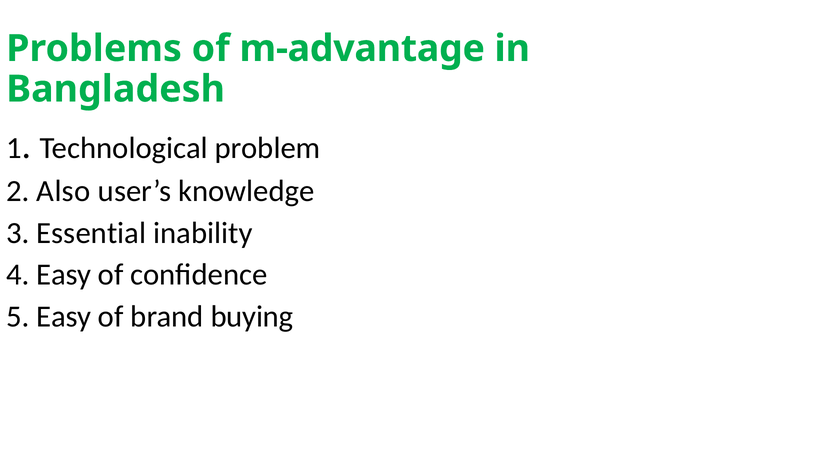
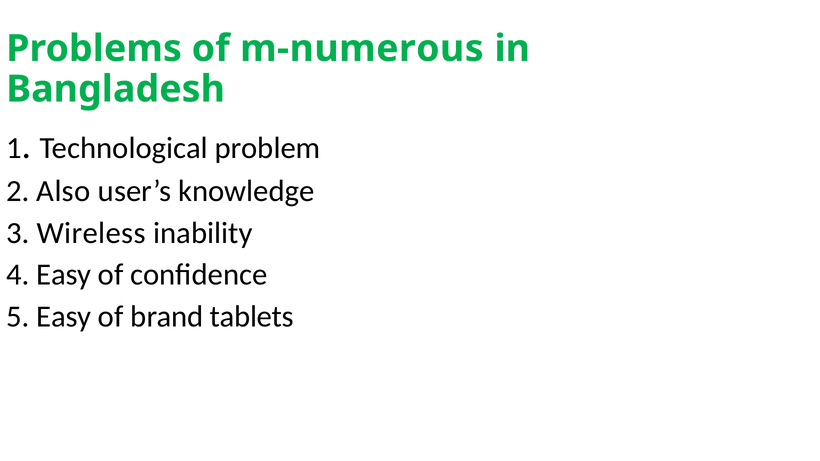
m-advantage: m-advantage -> m-numerous (362, 49)
Essential: Essential -> Wireless (91, 233)
buying: buying -> tablets (252, 317)
